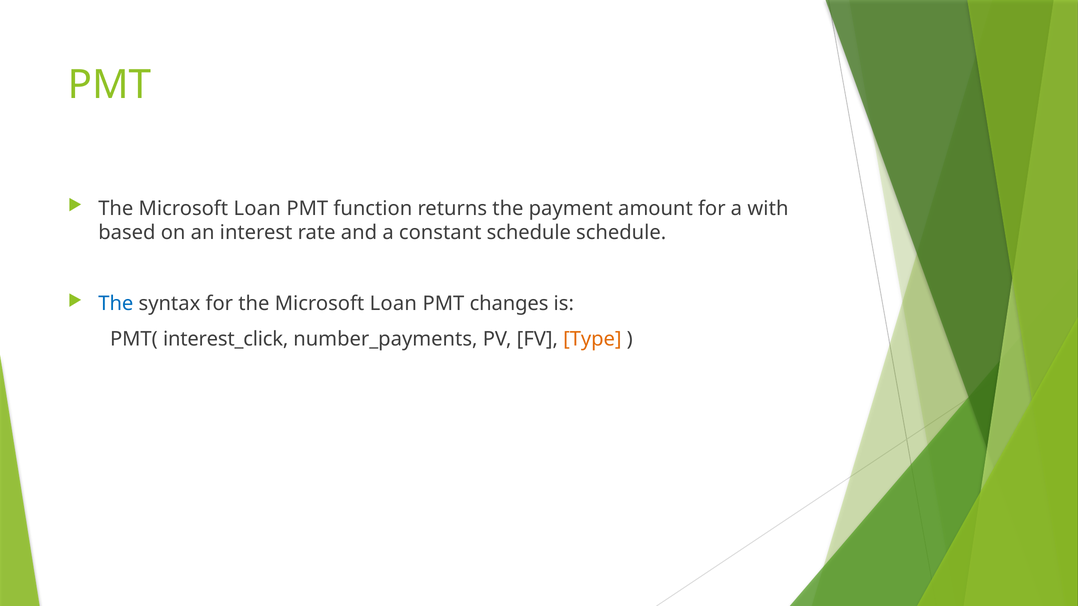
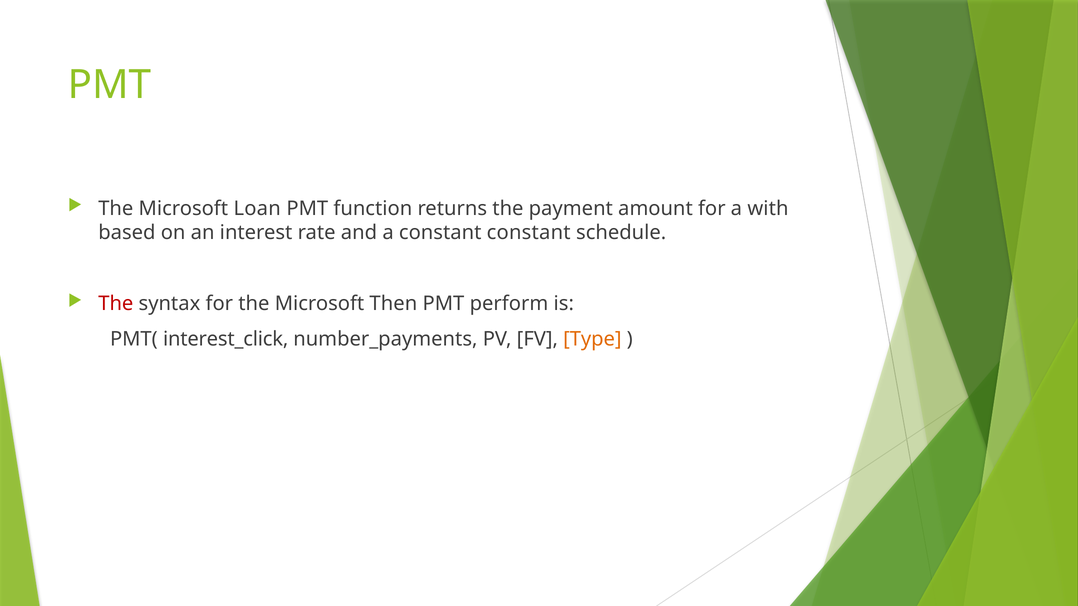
constant schedule: schedule -> constant (529, 233)
The colour: blue -> red (116, 304)
for the Microsoft Loan: Loan -> Then (393, 304)
changes: changes -> perform (509, 304)
